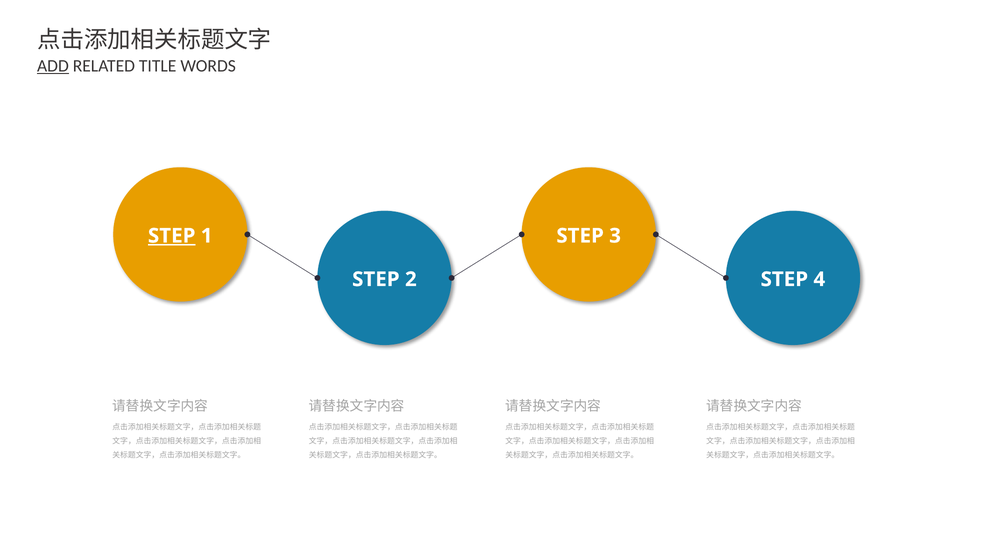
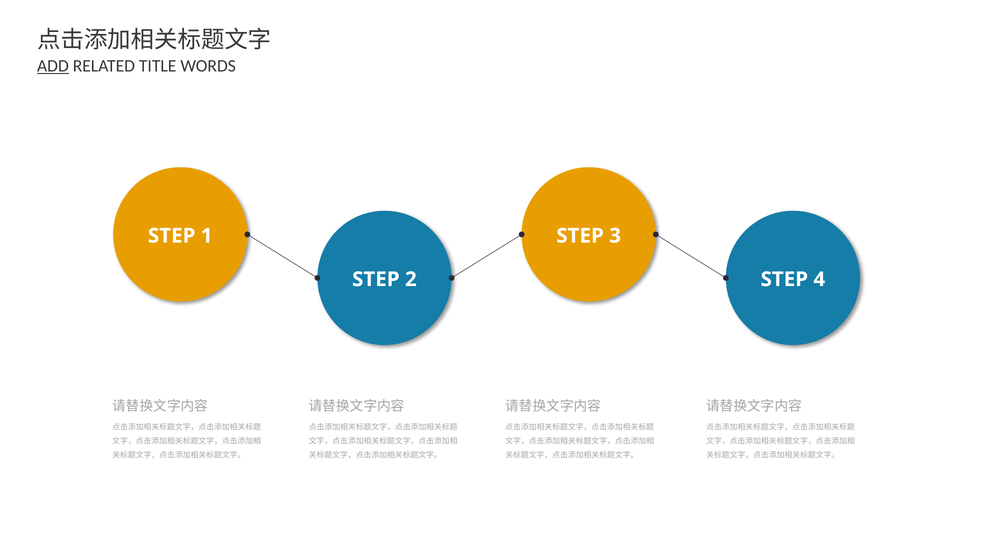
STEP underline: present -> none (172, 236)
